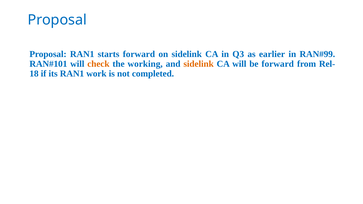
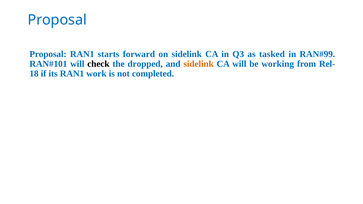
earlier: earlier -> tasked (272, 54)
check colour: orange -> black (98, 64)
working: working -> dropped (145, 64)
be forward: forward -> working (278, 64)
